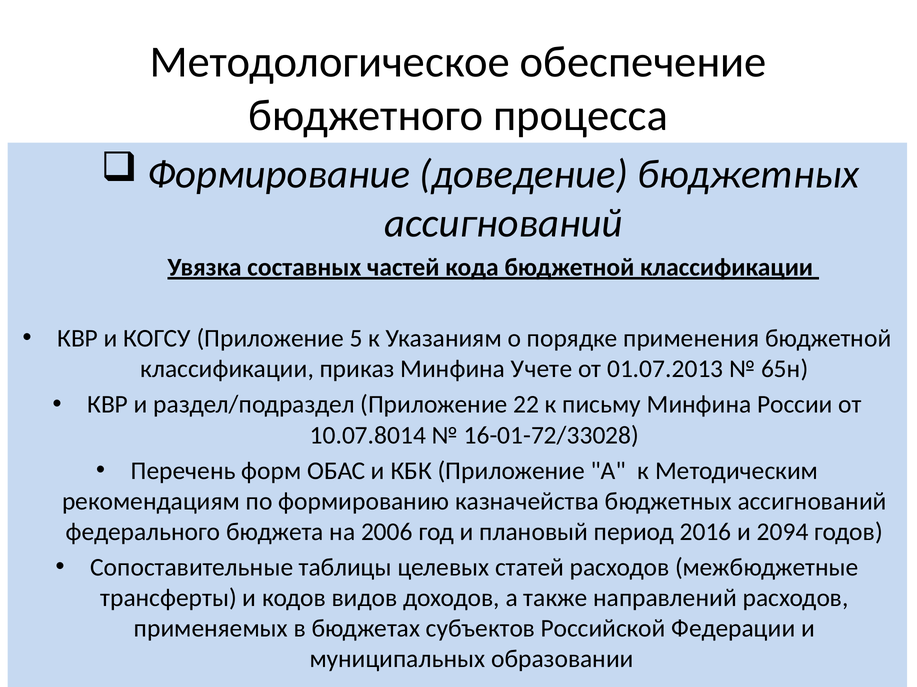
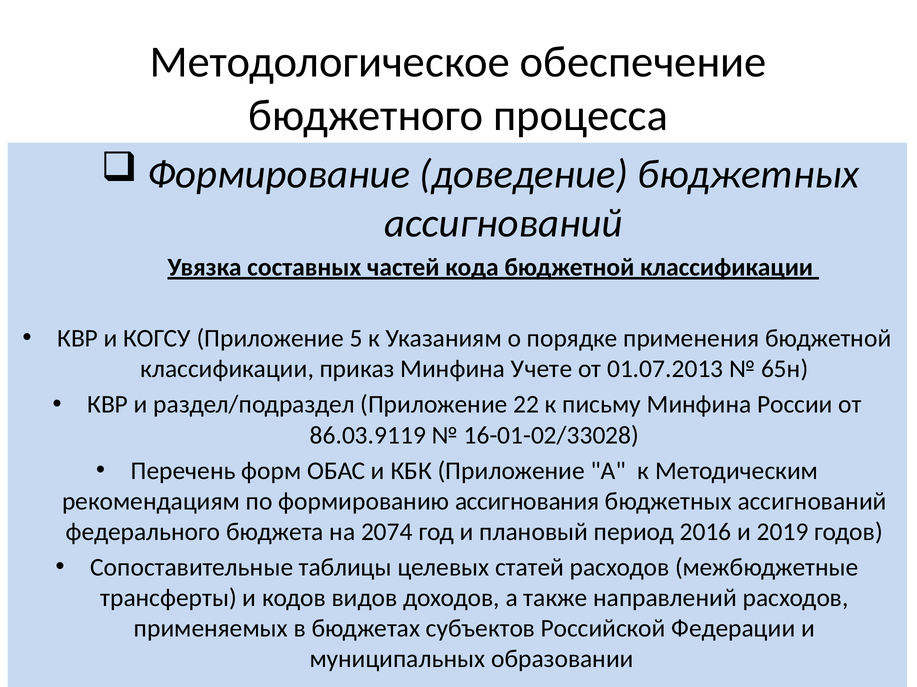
10.07.8014: 10.07.8014 -> 86.03.9119 (368, 436)
16-01-72/33028: 16-01-72/33028 -> 16-01-02/33028 (551, 436)
казначейства: казначейства -> ассигнования (527, 502)
2006: 2006 -> 2074 (387, 532)
2094: 2094 -> 2019 (783, 532)
